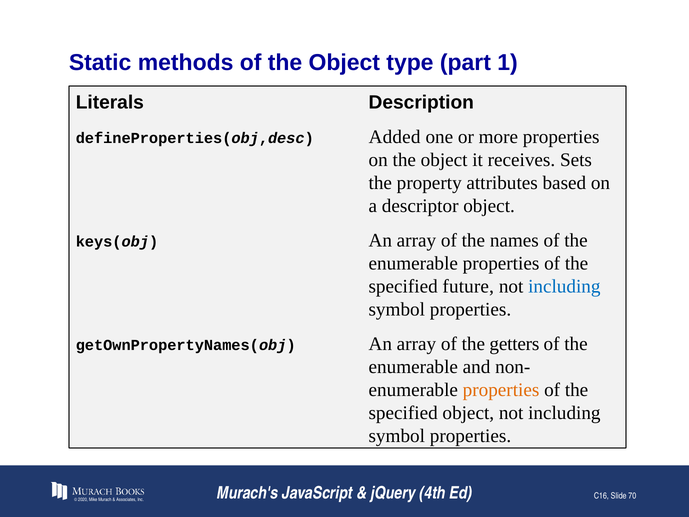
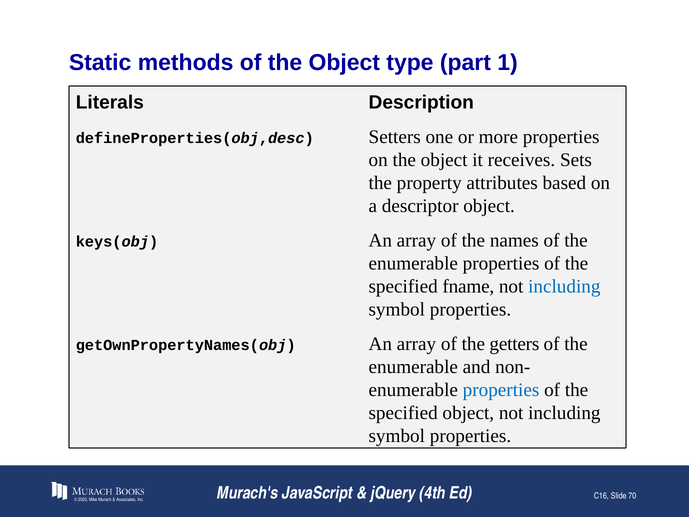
Added: Added -> Setters (395, 137)
future: future -> fname (468, 286)
properties colour: orange -> blue (501, 390)
